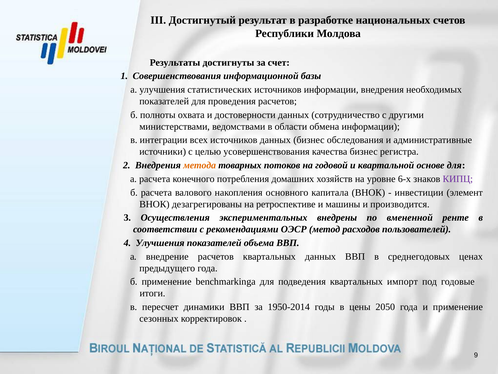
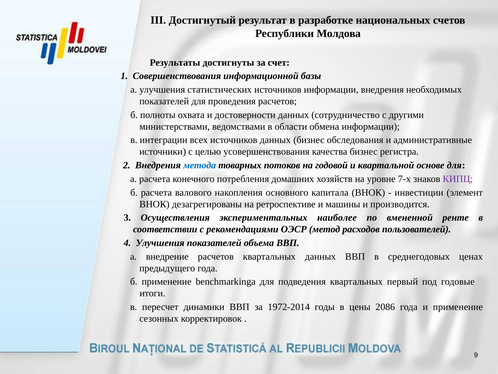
метода colour: orange -> blue (200, 165)
6-х: 6-х -> 7-х (404, 179)
внедрены: внедрены -> наиболее (337, 217)
импорт: импорт -> первый (402, 281)
1950-2014: 1950-2014 -> 1972-2014 (289, 307)
2050: 2050 -> 2086 (385, 307)
